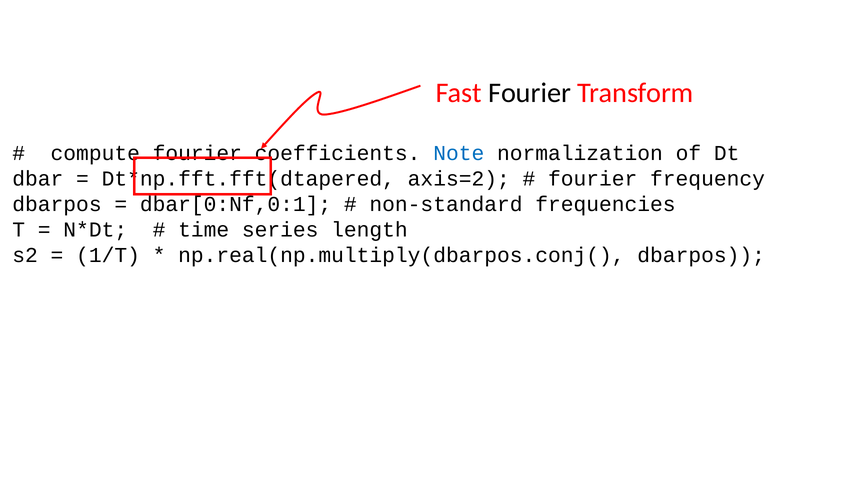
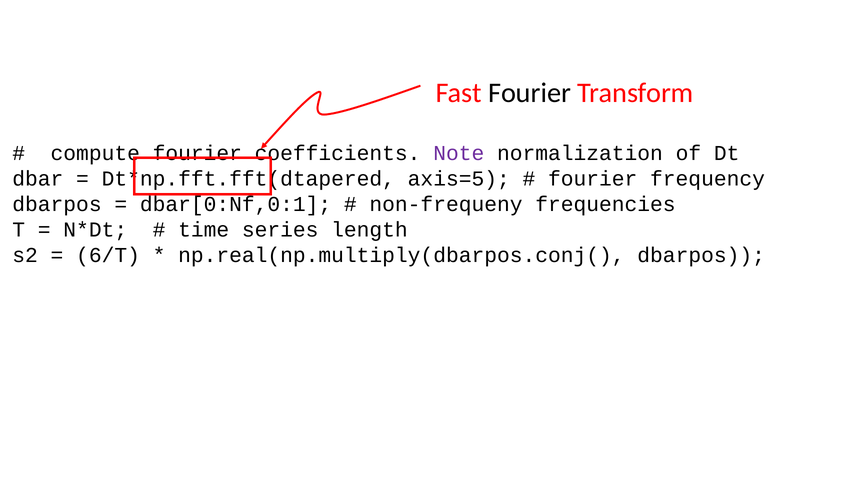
Note colour: blue -> purple (459, 153)
axis=2: axis=2 -> axis=5 (459, 179)
non-standard: non-standard -> non-frequeny (446, 204)
1/T: 1/T -> 6/T (108, 255)
